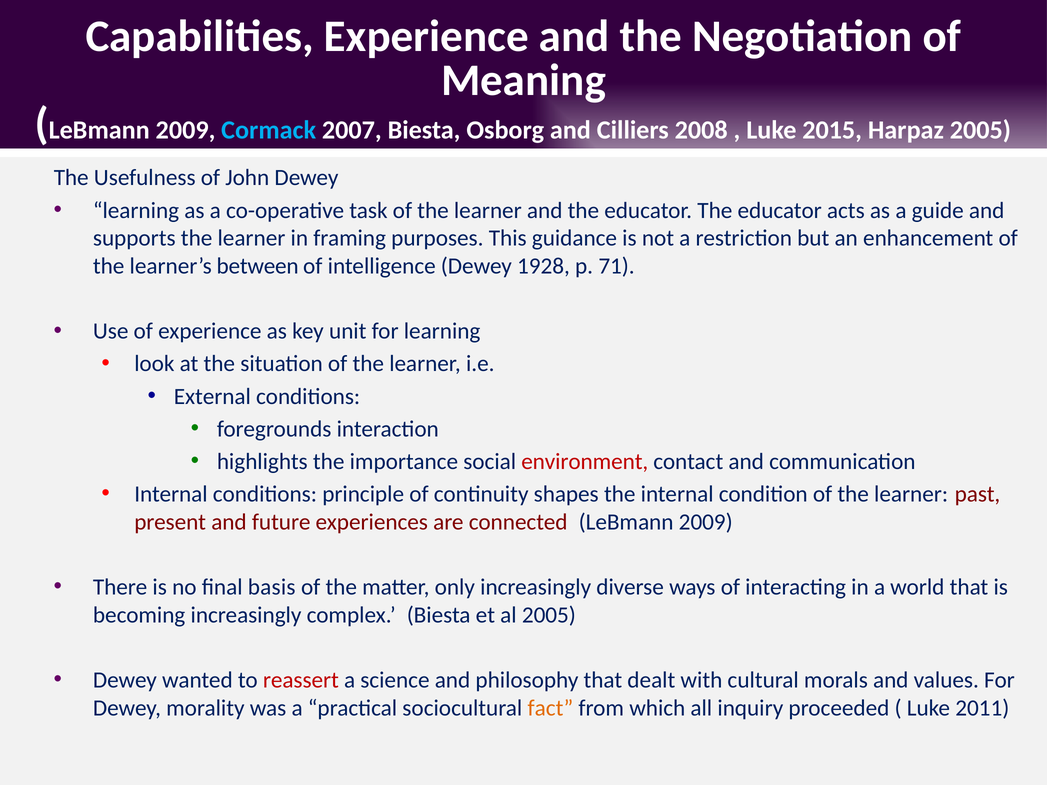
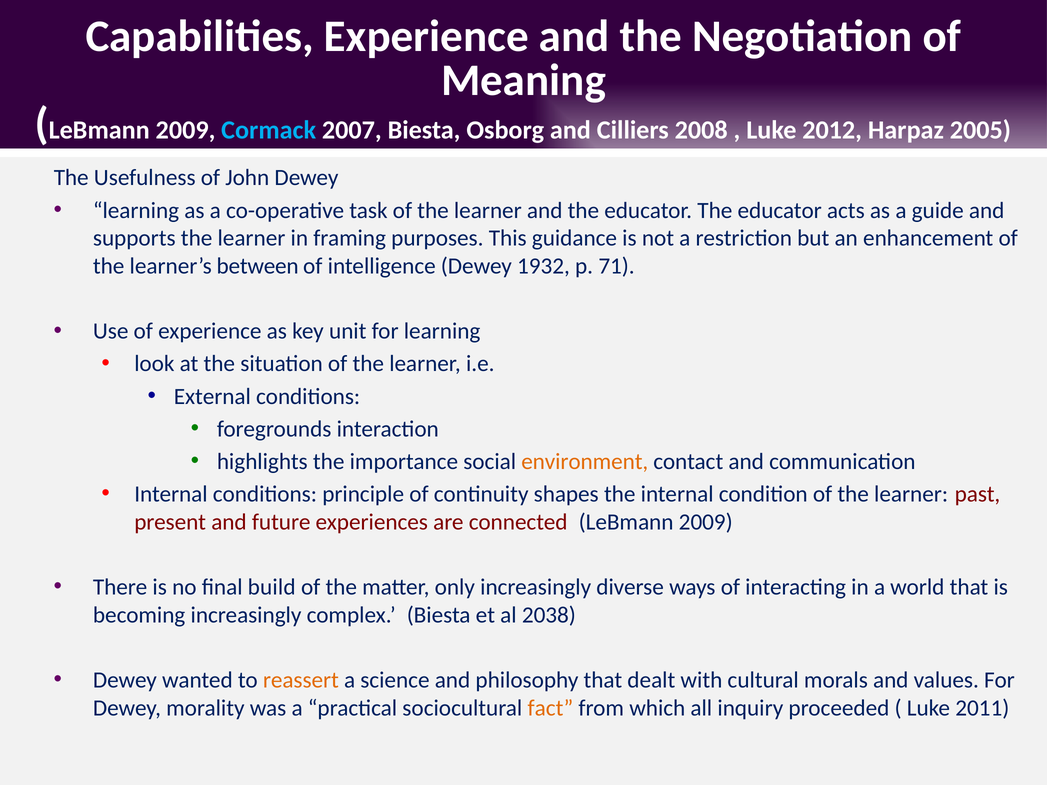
2015: 2015 -> 2012 (832, 130)
1928: 1928 -> 1932 (543, 266)
environment colour: red -> orange (585, 462)
basis: basis -> build (272, 587)
al 2005: 2005 -> 2038 (549, 615)
reassert colour: red -> orange (301, 680)
